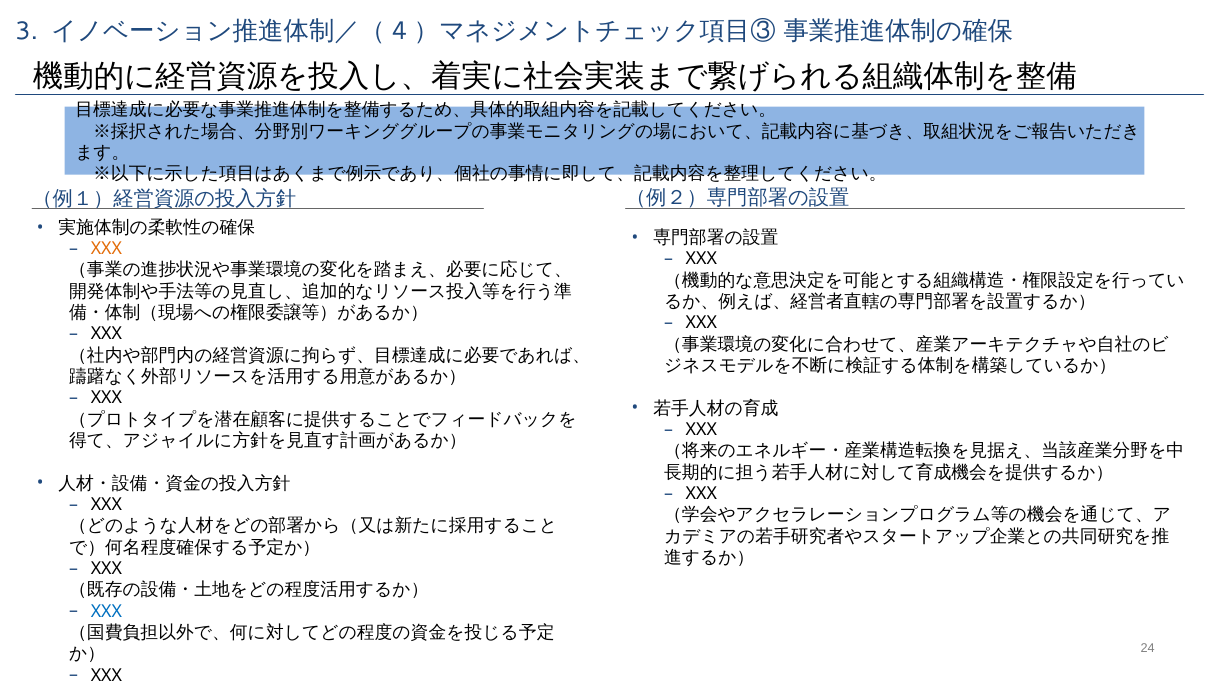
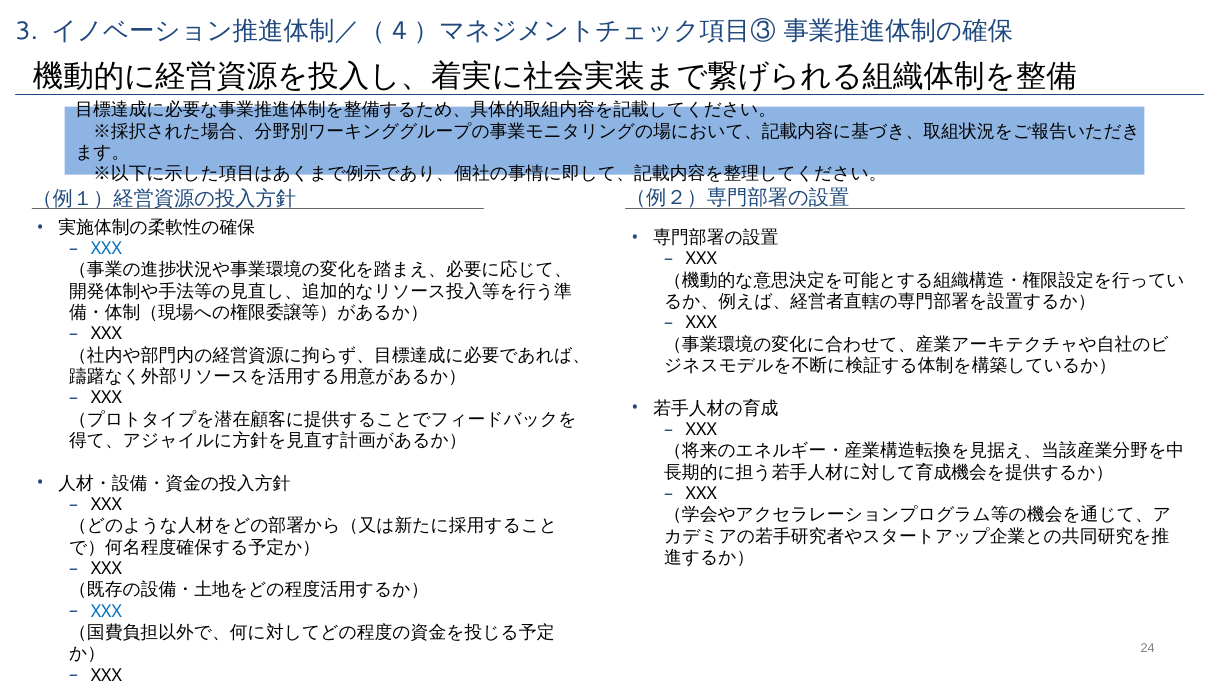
XXX colour: orange -> blue (106, 249)
